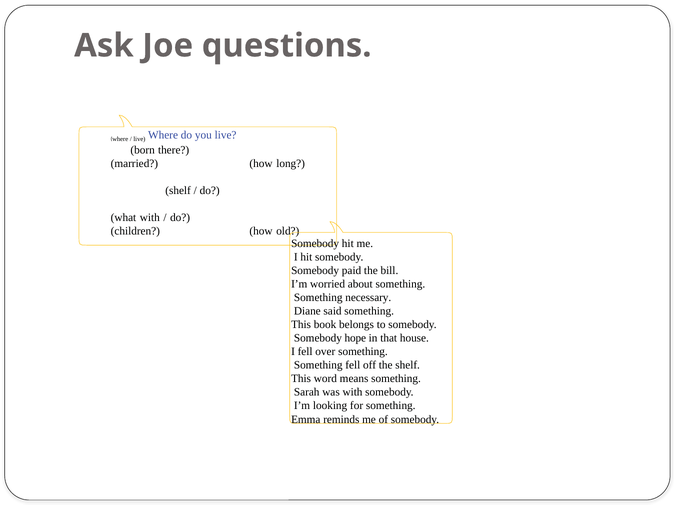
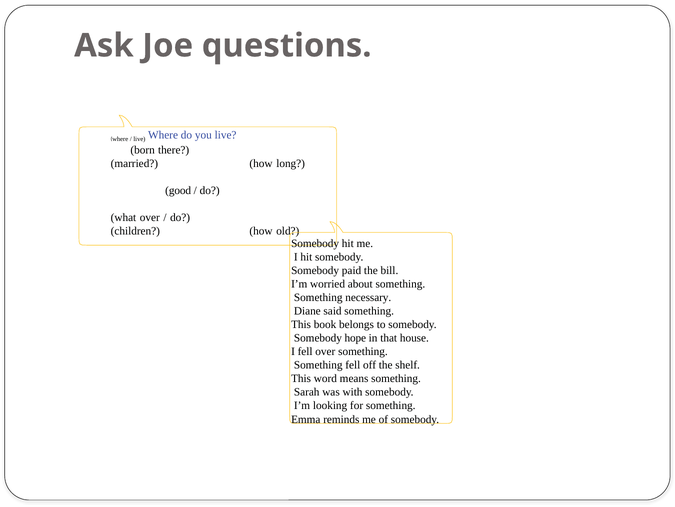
shelf: shelf -> good (178, 190)
what with: with -> over (150, 217)
